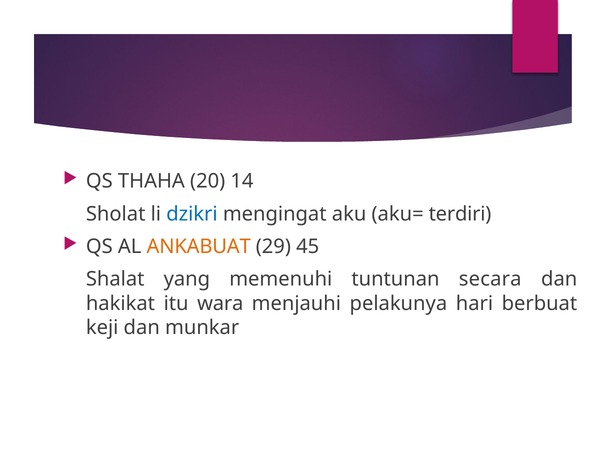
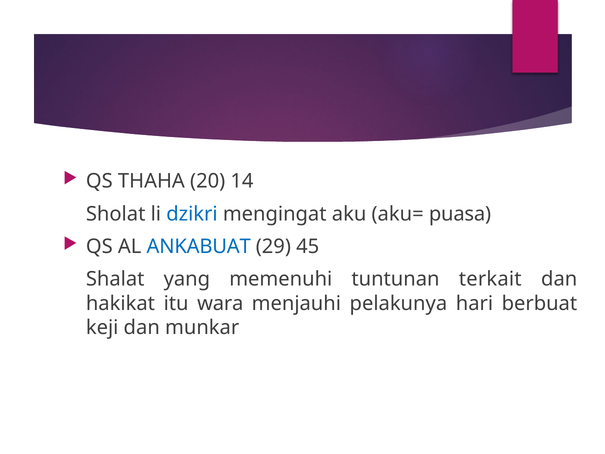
terdiri: terdiri -> puasa (460, 214)
ANKABUAT colour: orange -> blue (199, 246)
secara: secara -> terkait (490, 279)
